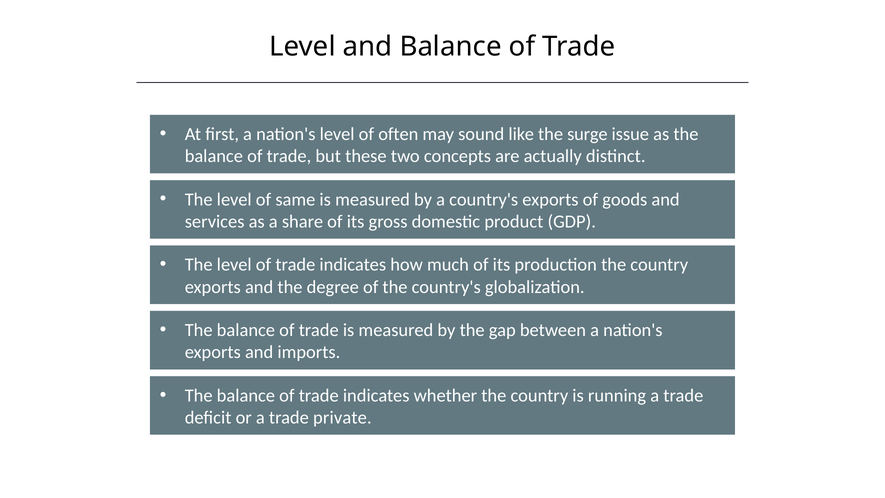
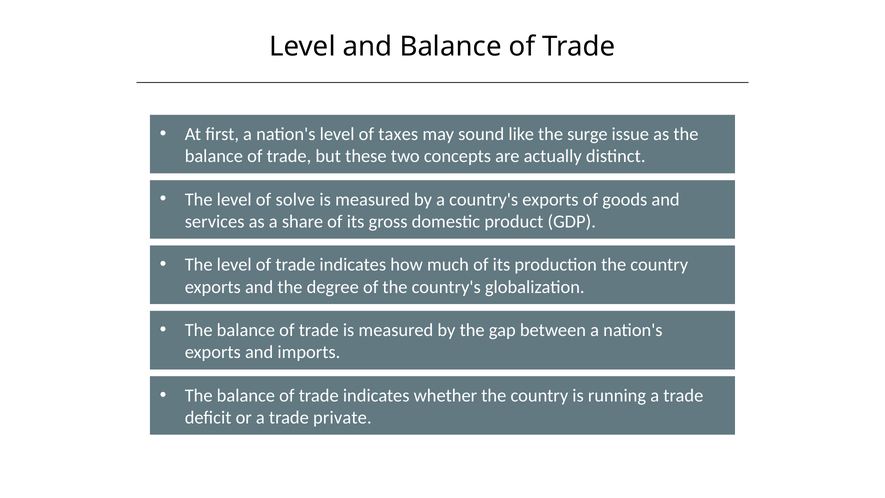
often: often -> taxes (398, 134)
same: same -> solve (295, 199)
